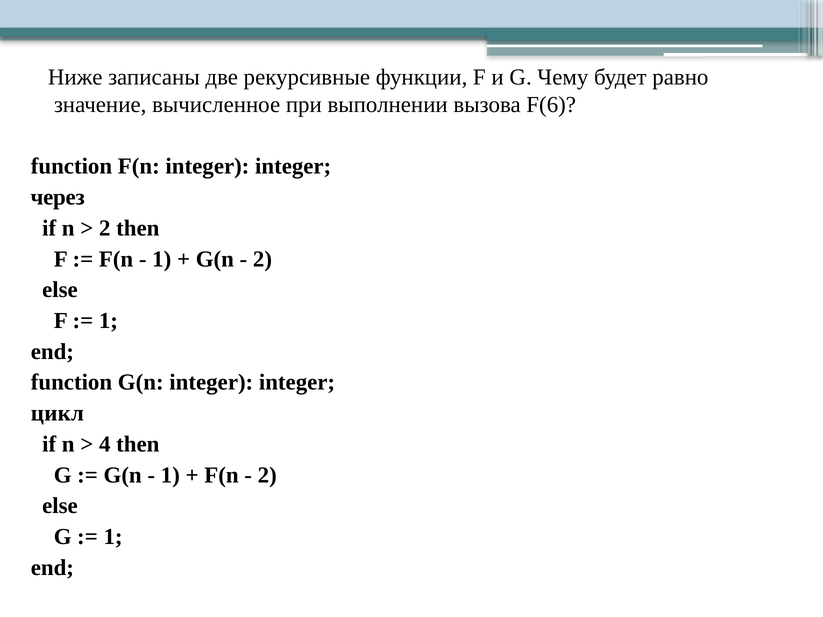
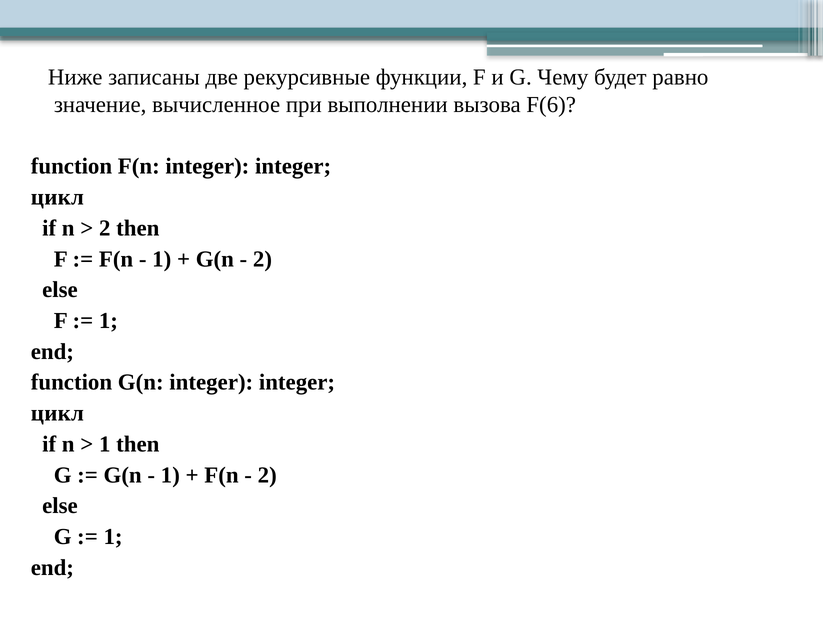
через: через -> цикл (57, 197)
4: 4 -> 1 (105, 444)
